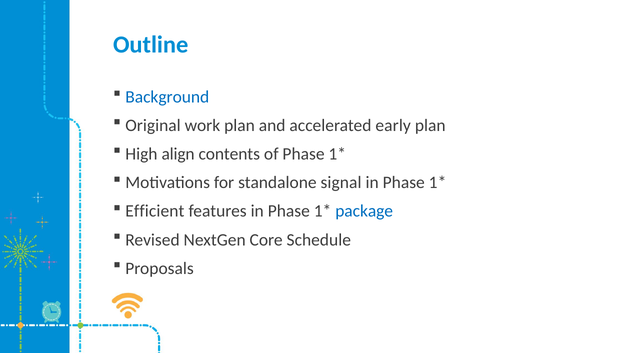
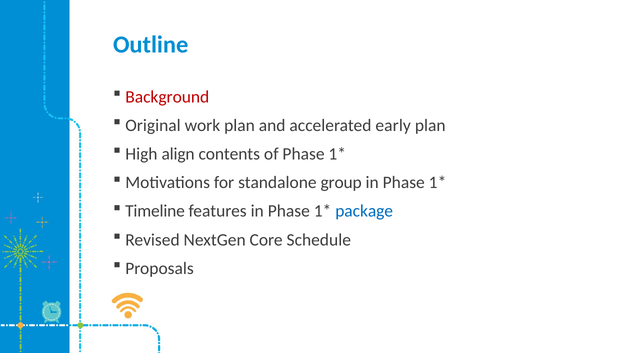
Background colour: blue -> red (167, 97)
signal: signal -> group (341, 183)
Efficient: Efficient -> Timeline (155, 211)
